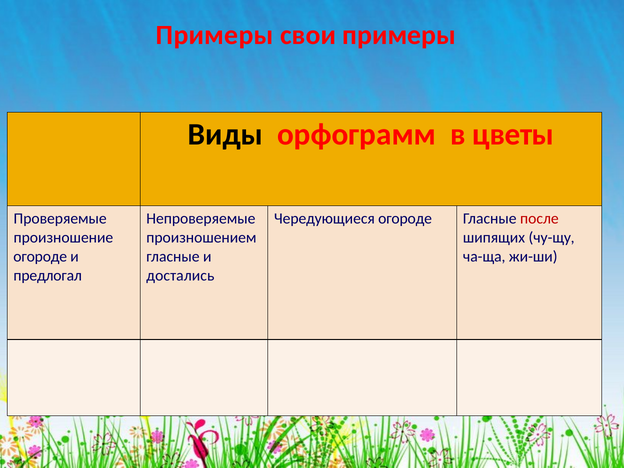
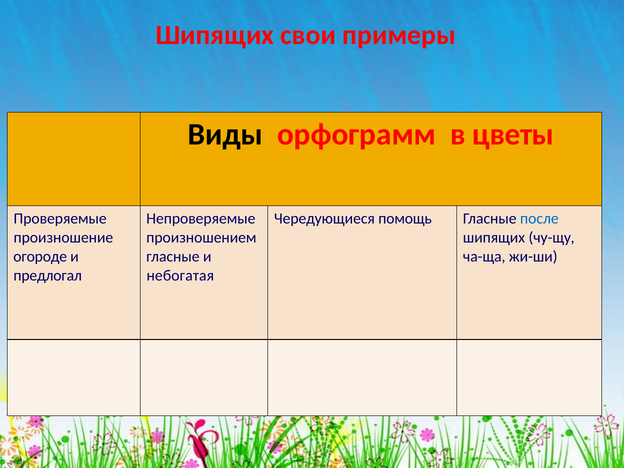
Примеры: Примеры -> Шипящих (215, 35)
Чередующиеся огороде: огороде -> помощь (405, 219)
после colour: red -> blue (539, 219)
достались: достались -> небогатая (180, 276)
